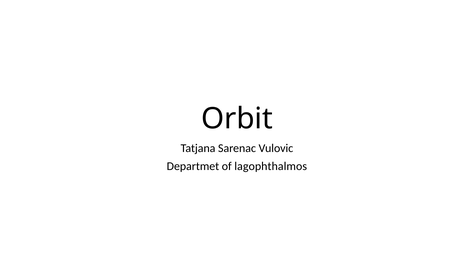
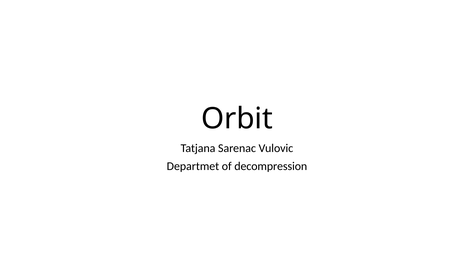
lagophthalmos: lagophthalmos -> decompression (271, 166)
